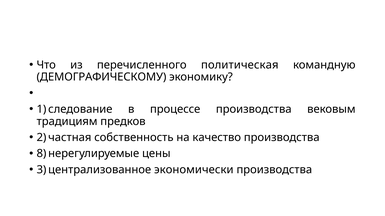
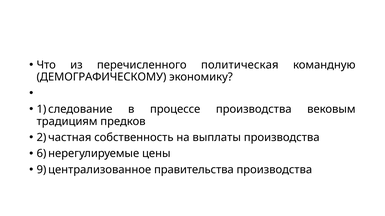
качество: качество -> выплаты (217, 138)
8: 8 -> 6 (41, 154)
3: 3 -> 9 (41, 170)
экономически: экономически -> правительства (194, 170)
